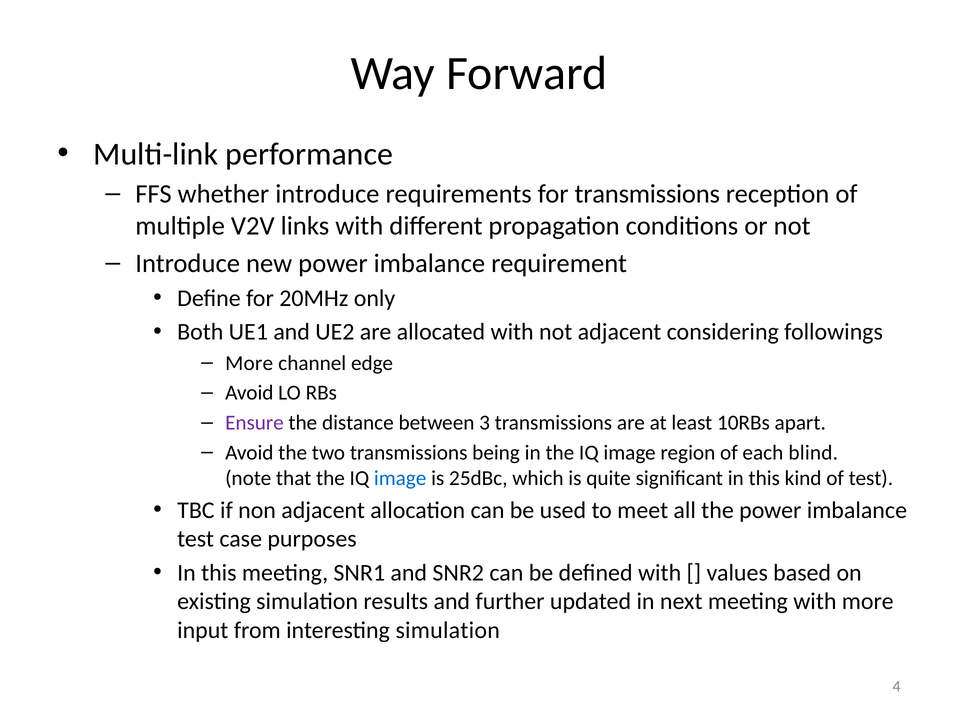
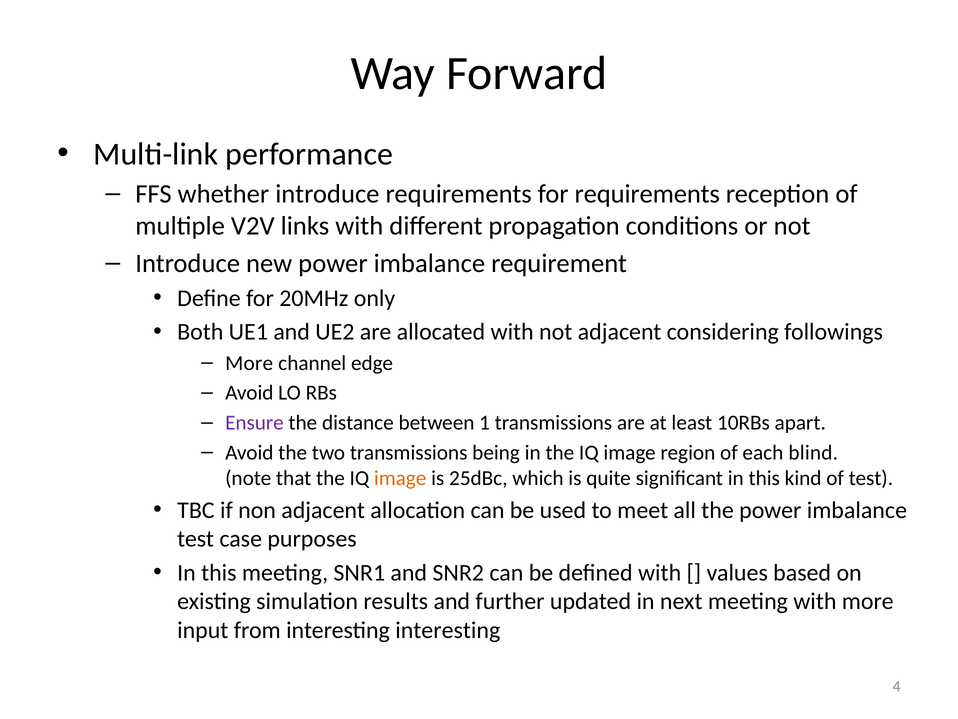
for transmissions: transmissions -> requirements (647, 194)
3: 3 -> 1 (485, 422)
image colour: blue -> orange (400, 478)
interesting simulation: simulation -> interesting (448, 630)
